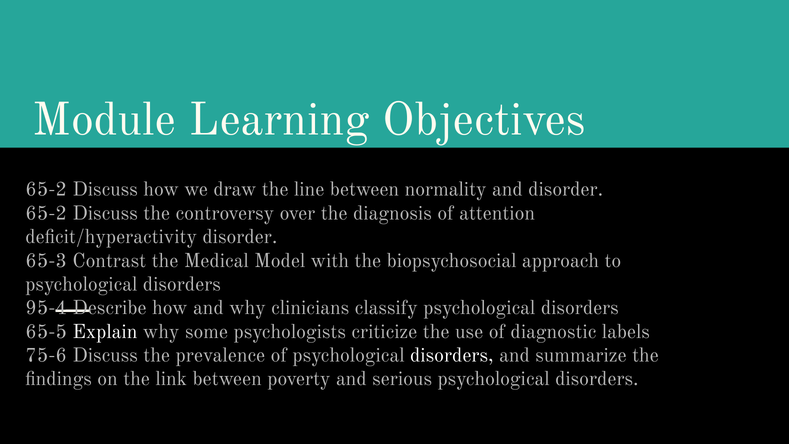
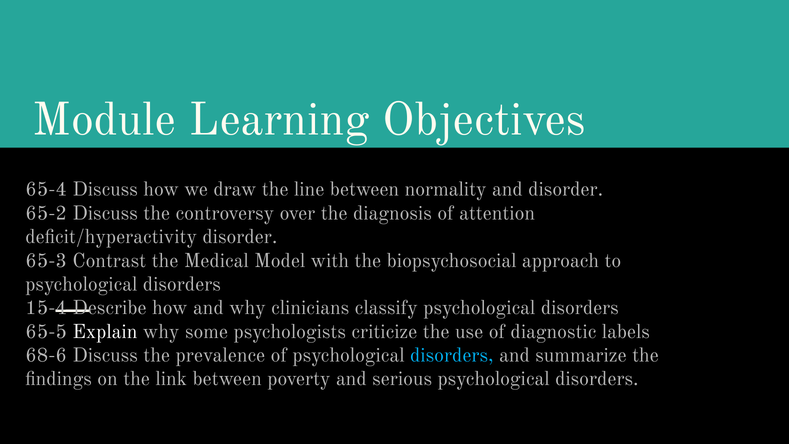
65-2: 65-2 -> 65-4 (46, 189)
95-4: 95-4 -> 15-4 (46, 308)
75-6: 75-6 -> 68-6 (46, 355)
disorders colour: white -> light blue (452, 355)
